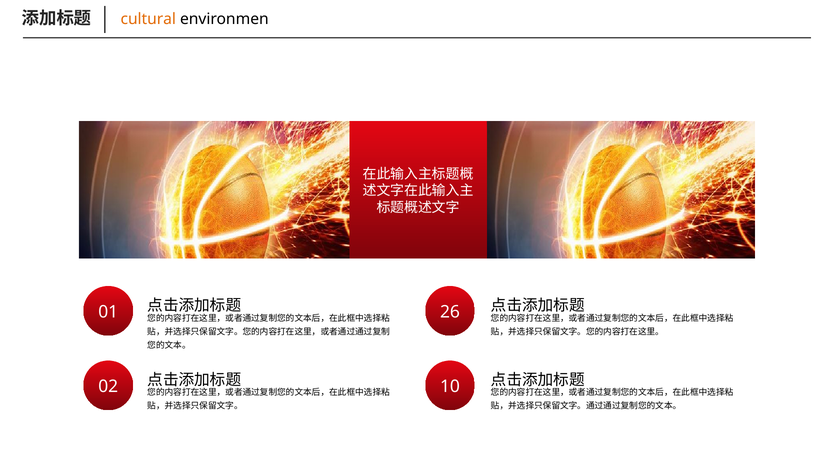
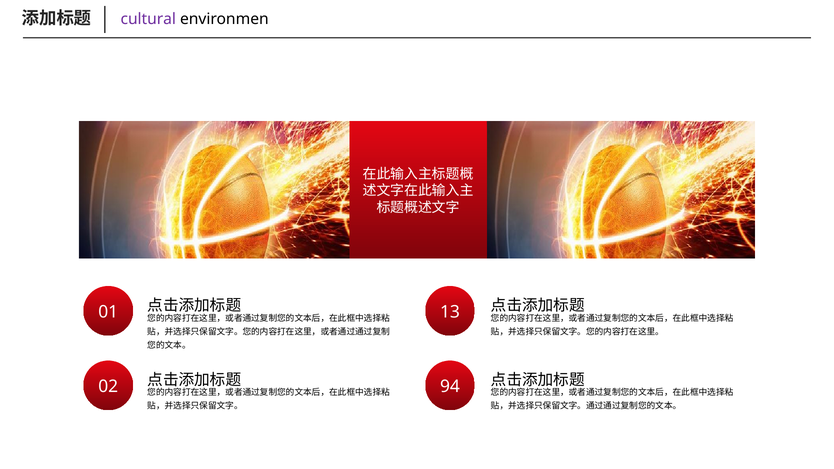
cultural colour: orange -> purple (148, 19)
26: 26 -> 13 (450, 312)
10: 10 -> 94 (450, 387)
